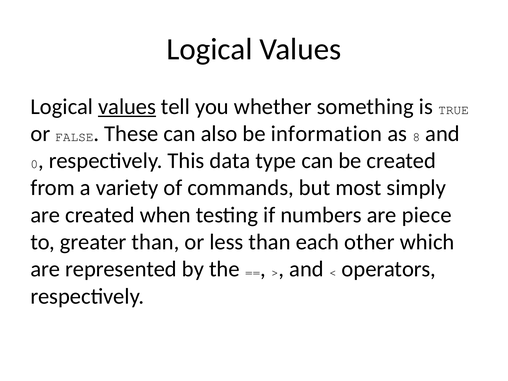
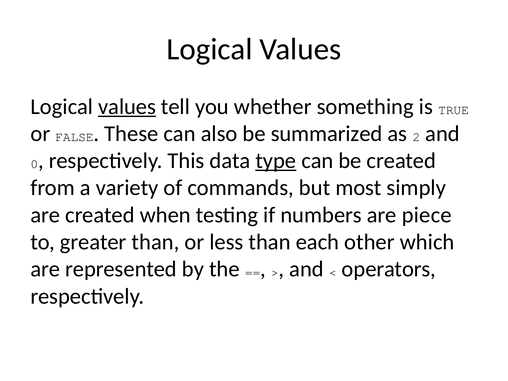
information: information -> summarized (327, 134)
8: 8 -> 2 (416, 137)
type underline: none -> present (276, 161)
